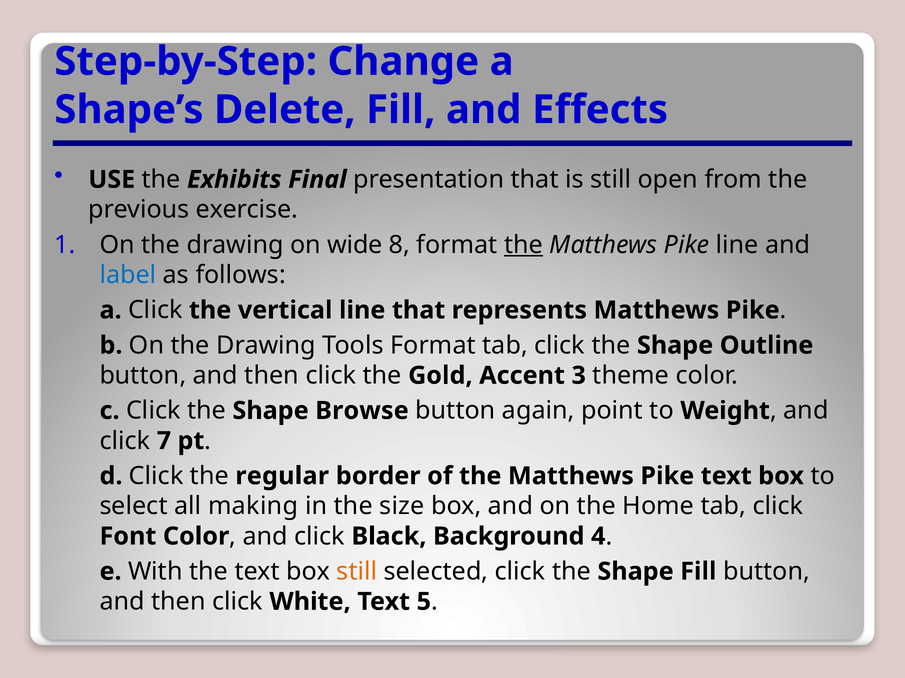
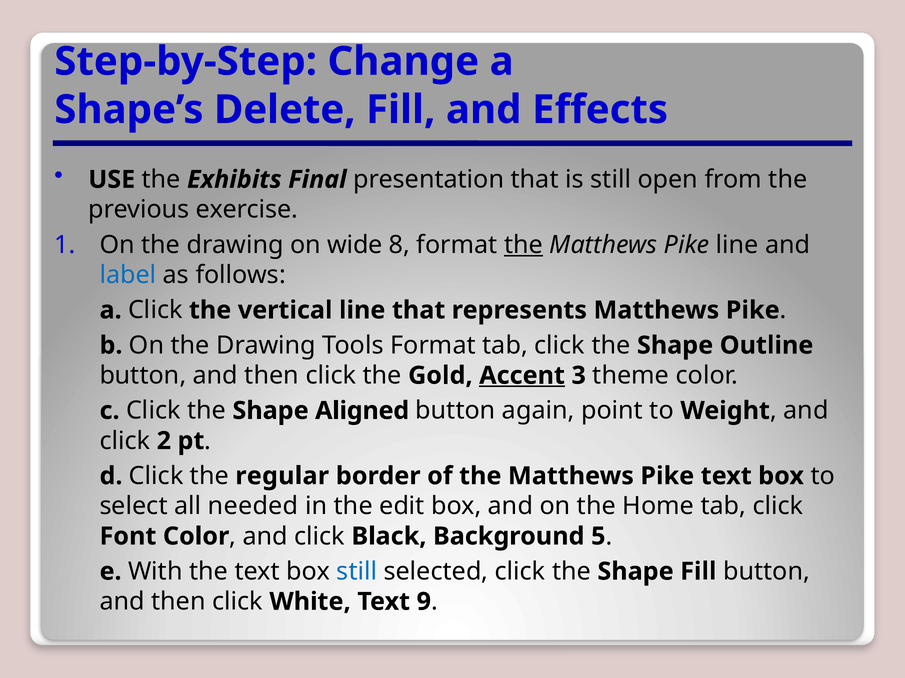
Accent underline: none -> present (522, 376)
Browse: Browse -> Aligned (362, 411)
7: 7 -> 2 (164, 441)
making: making -> needed (253, 507)
size: size -> edit (402, 507)
4: 4 -> 5 (598, 537)
still colour: orange -> blue (357, 572)
5: 5 -> 9 (424, 602)
